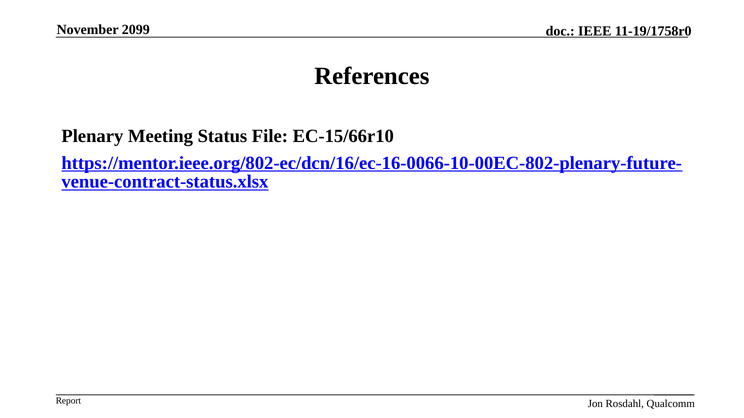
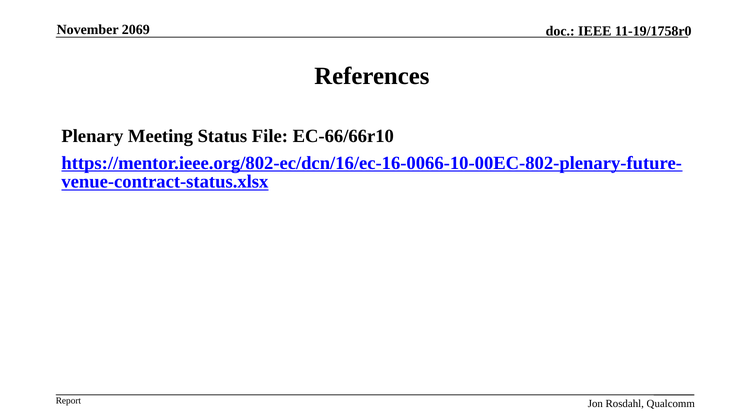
2099: 2099 -> 2069 (136, 30)
EC-15/66r10: EC-15/66r10 -> EC-66/66r10 (343, 136)
